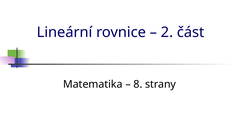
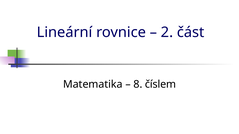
strany: strany -> číslem (161, 84)
